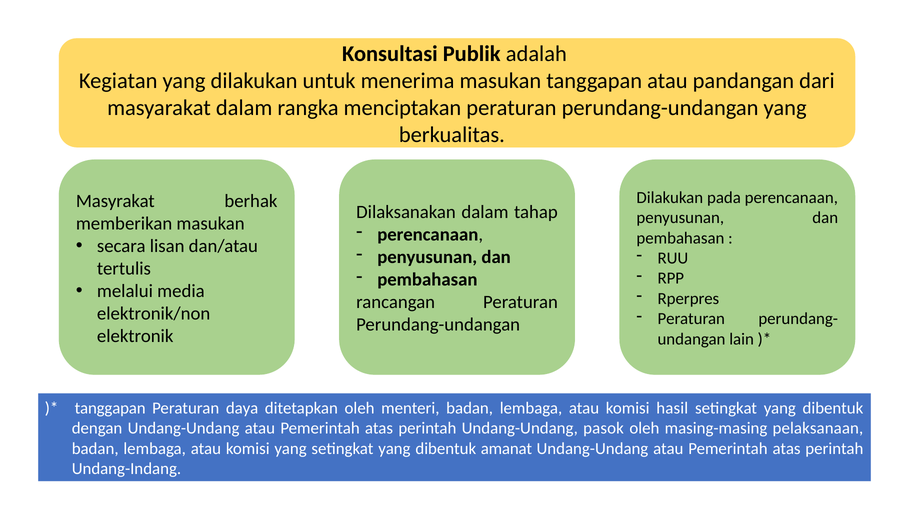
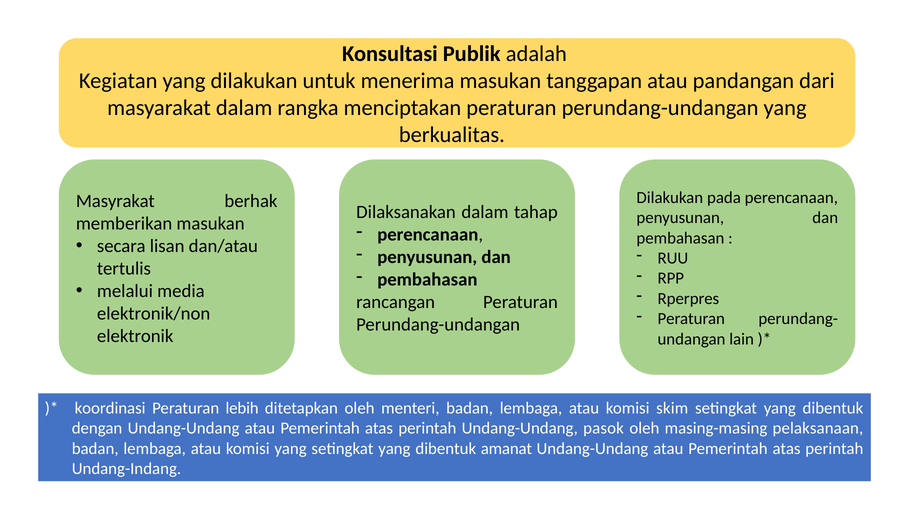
tanggapan: tanggapan -> koordinasi (110, 408)
daya: daya -> lebih (242, 408)
hasil: hasil -> skim (672, 408)
